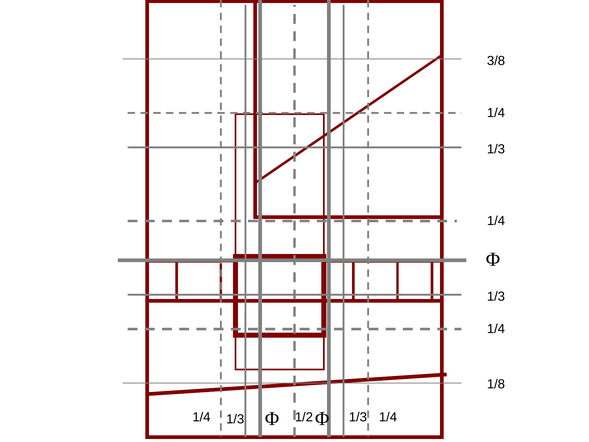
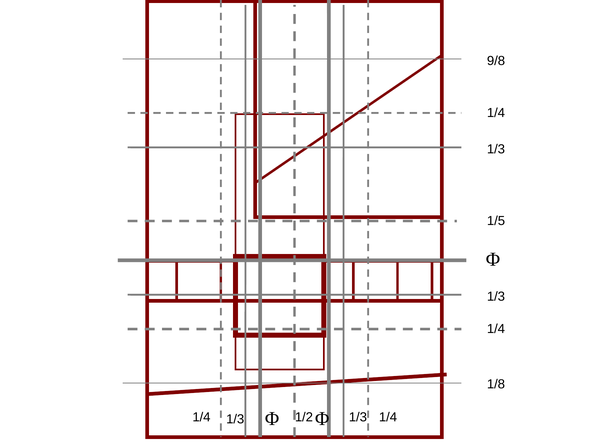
3/8: 3/8 -> 9/8 (496, 61)
1/4: 1/4 -> 1/5 (496, 221)
